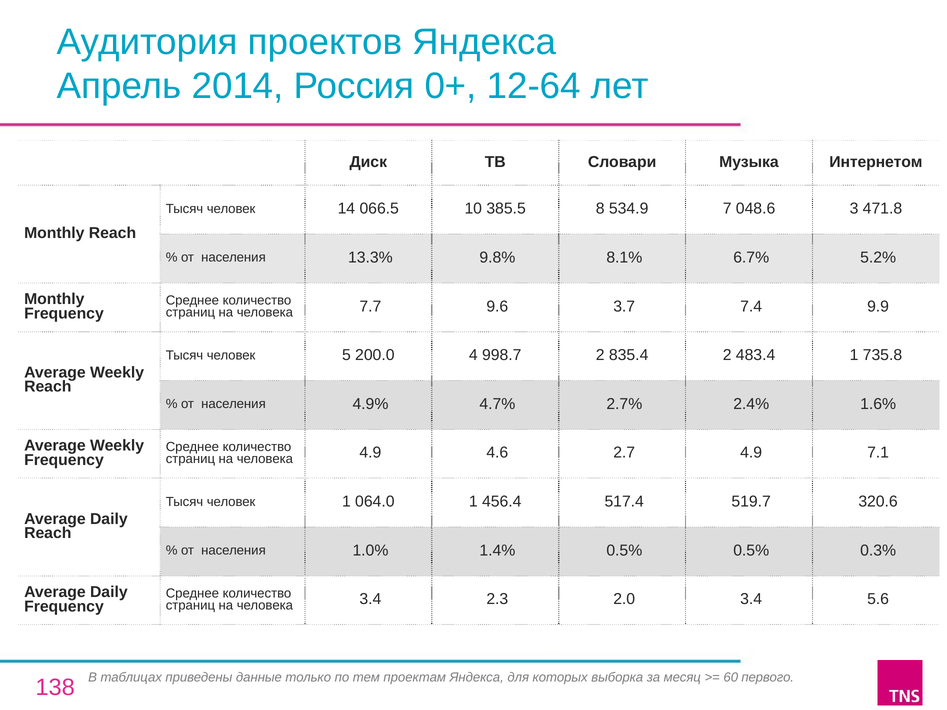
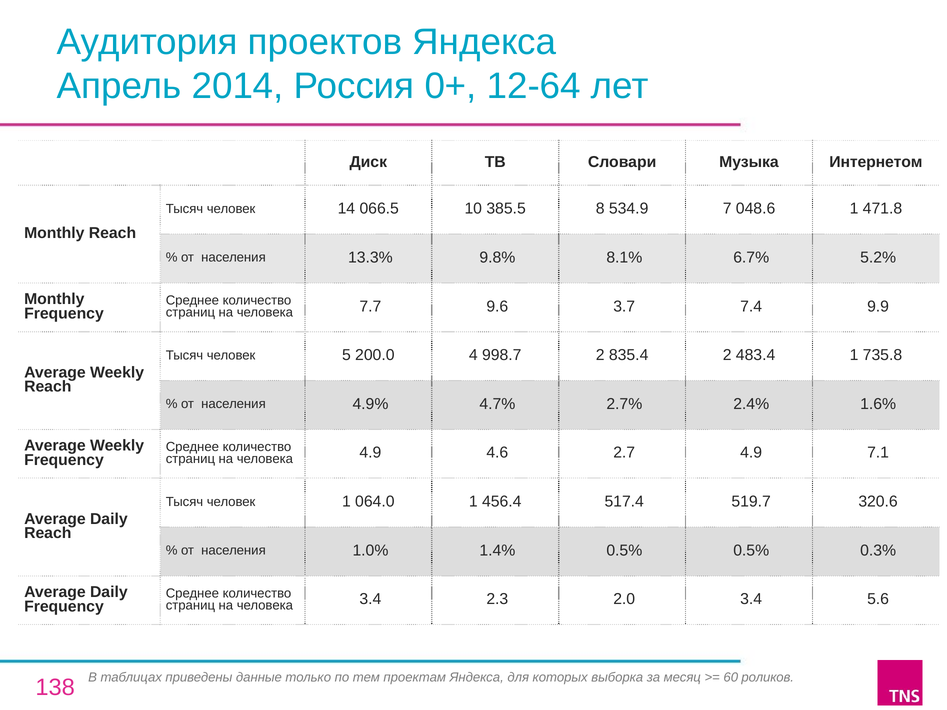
048.6 3: 3 -> 1 (854, 209)
первого: первого -> роликов (768, 678)
